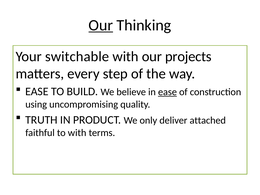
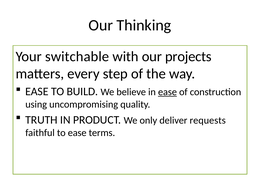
Our underline: present -> none (101, 25)
attached: attached -> requests (208, 120)
to with: with -> ease (77, 133)
